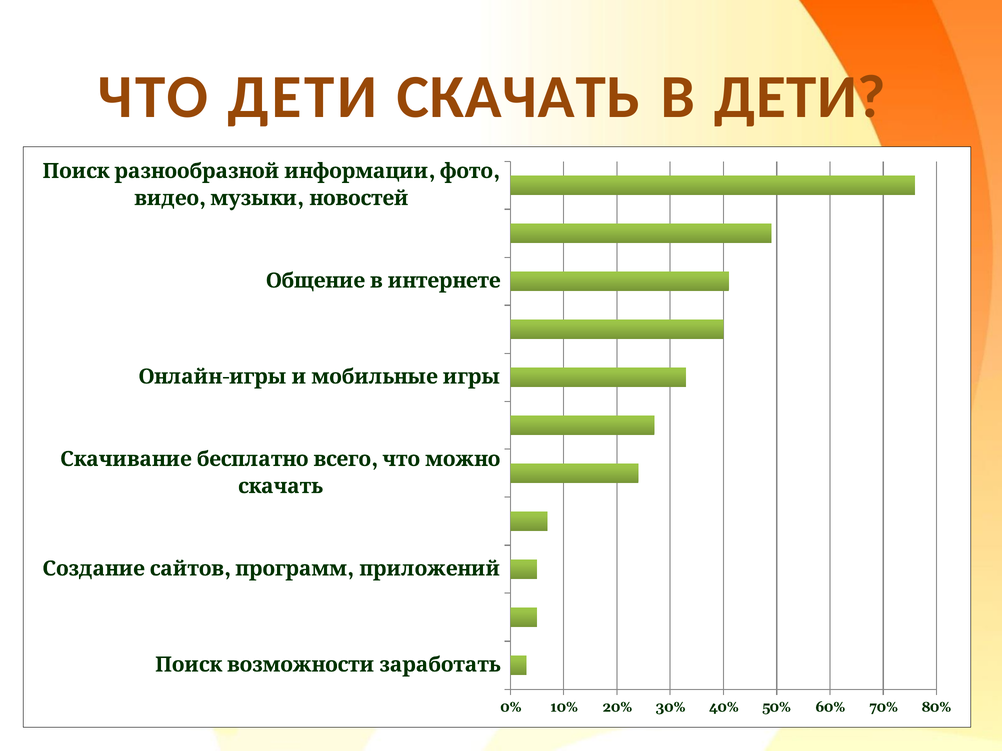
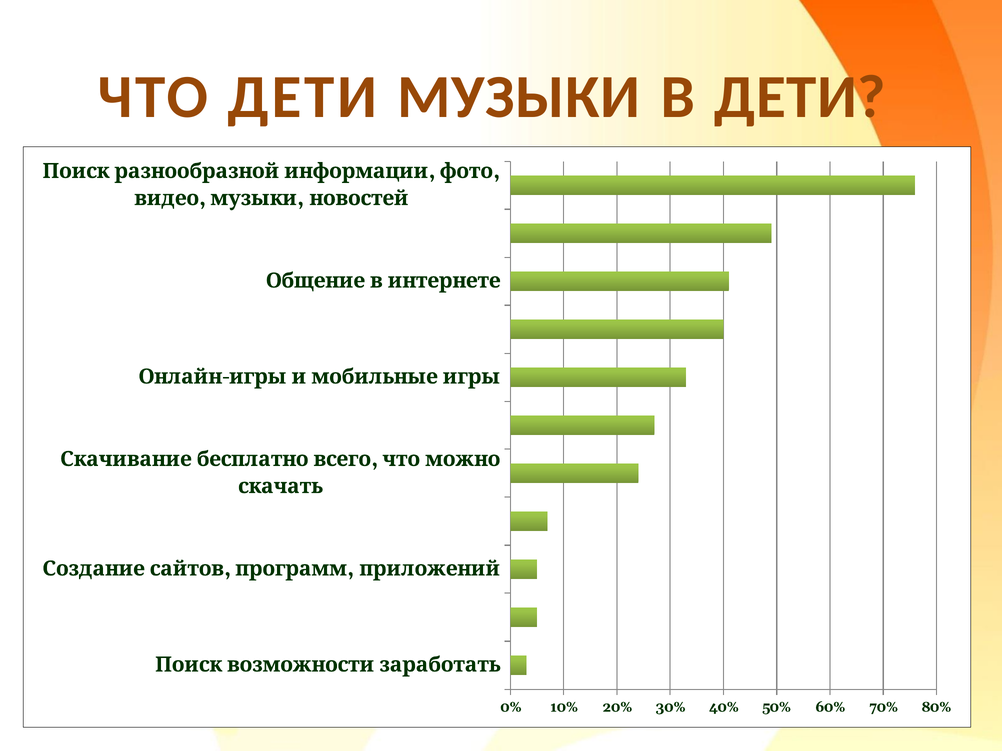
ДЕТИ СКАЧАТЬ: СКАЧАТЬ -> МУЗЫКИ (519, 97)
